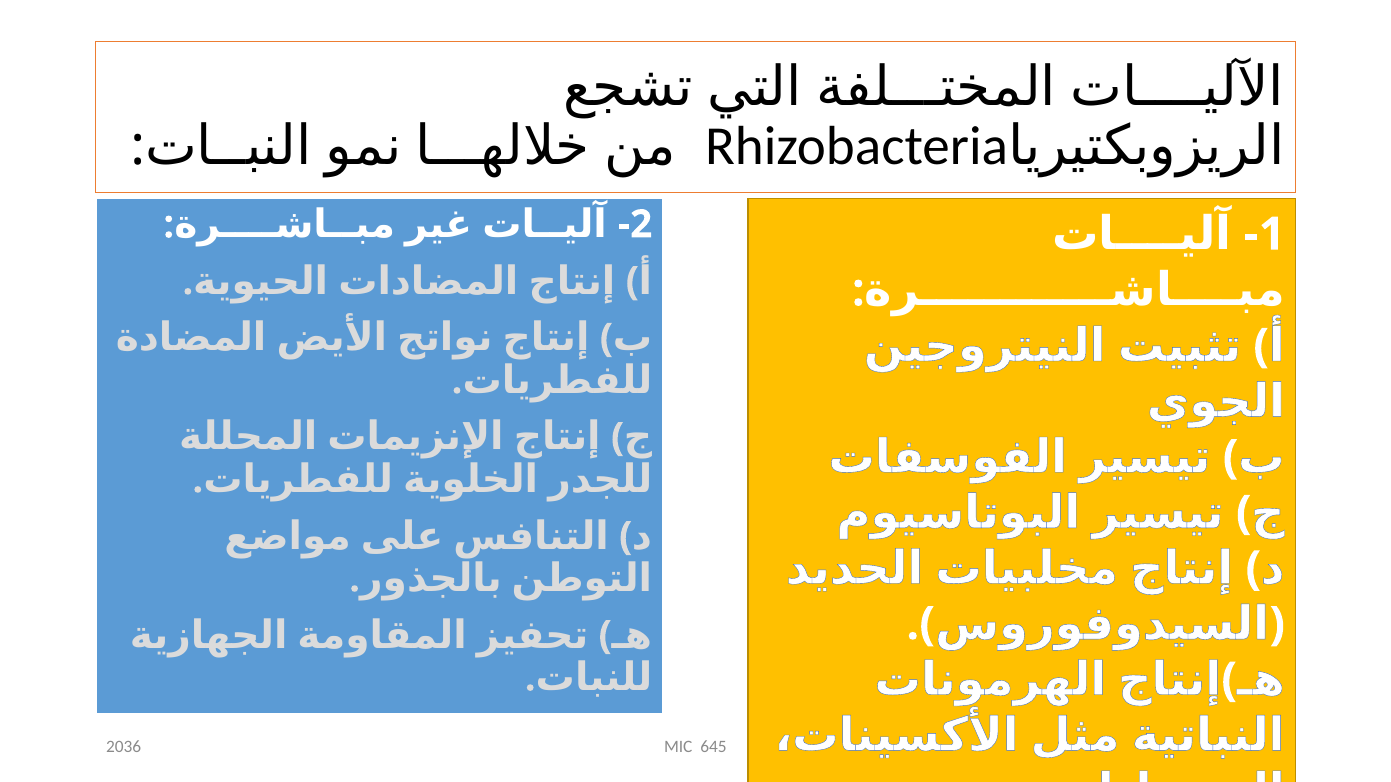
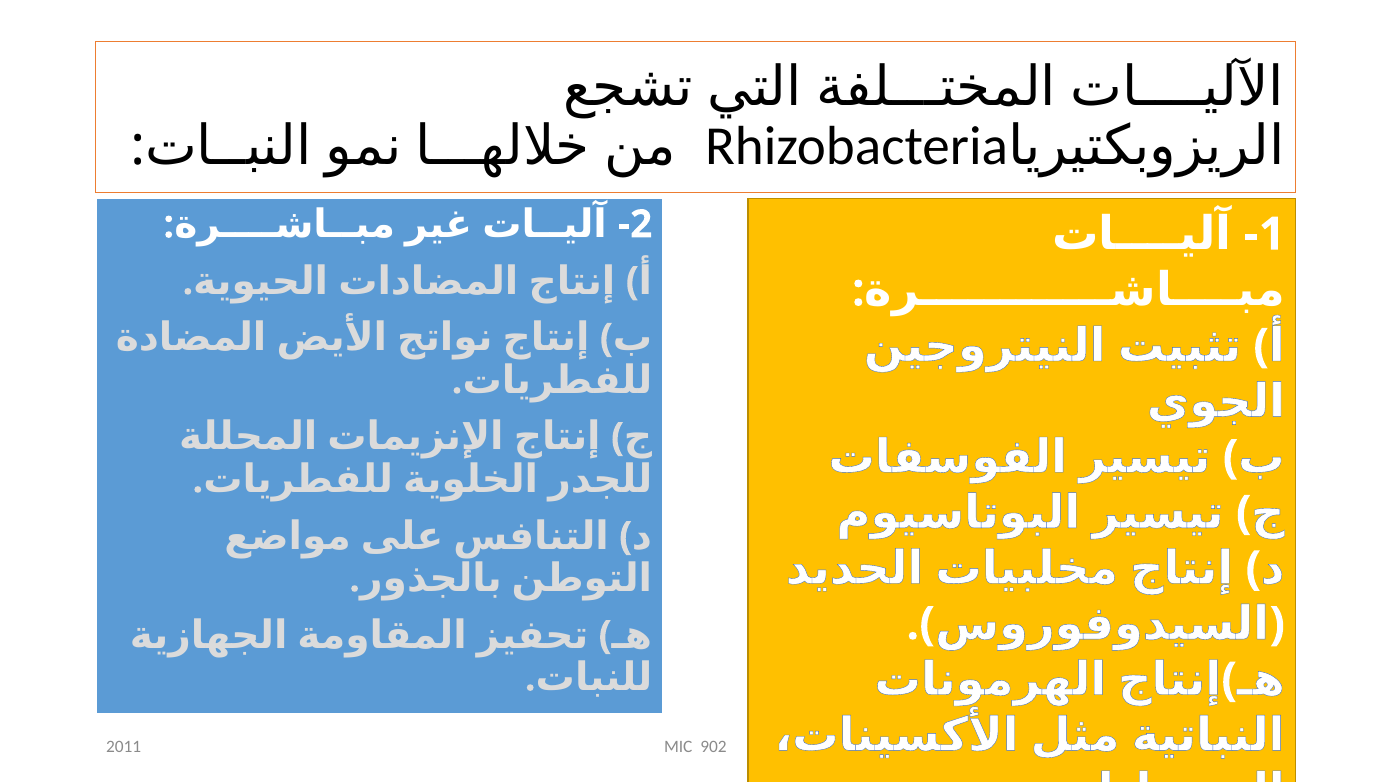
645: 645 -> 902 (714, 747)
2036: 2036 -> 2011 (124, 747)
